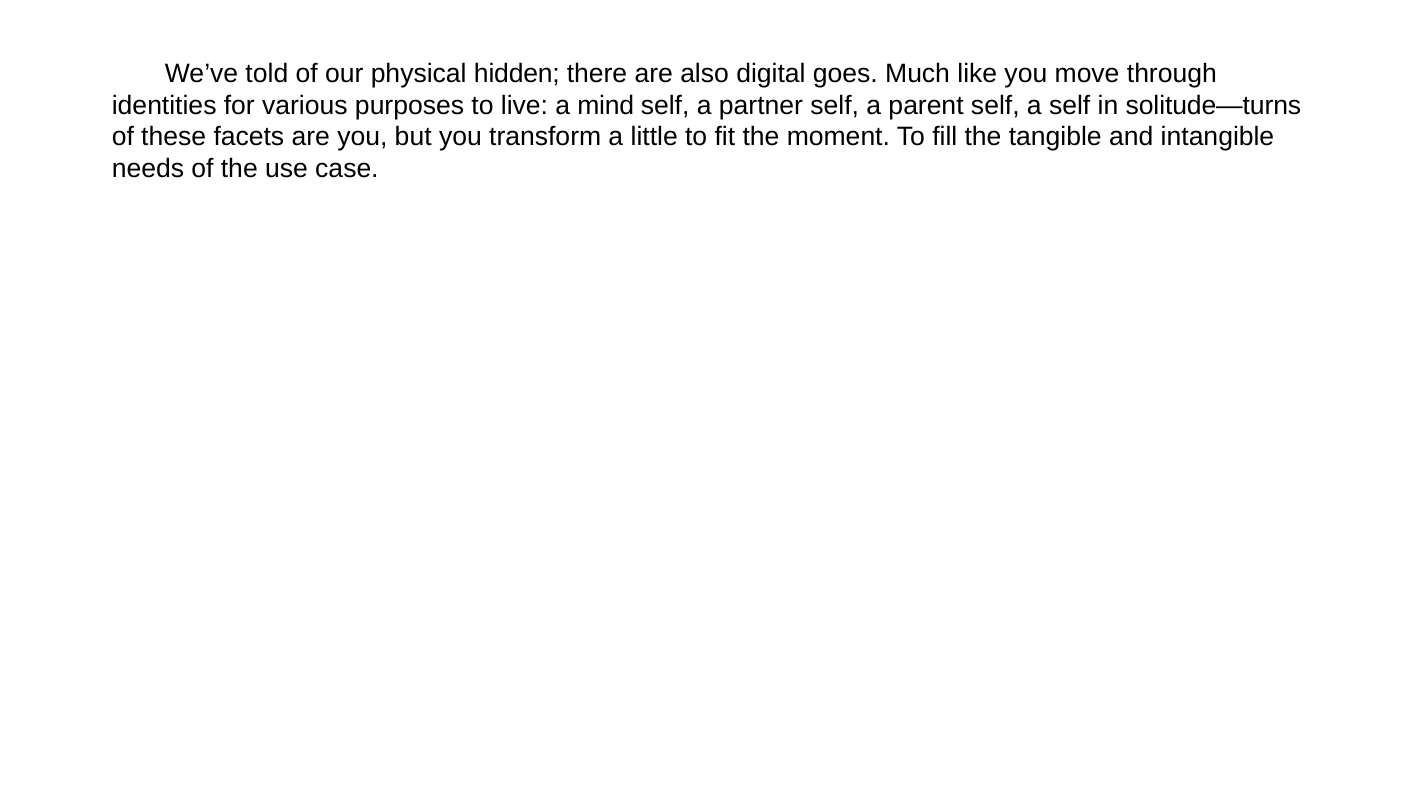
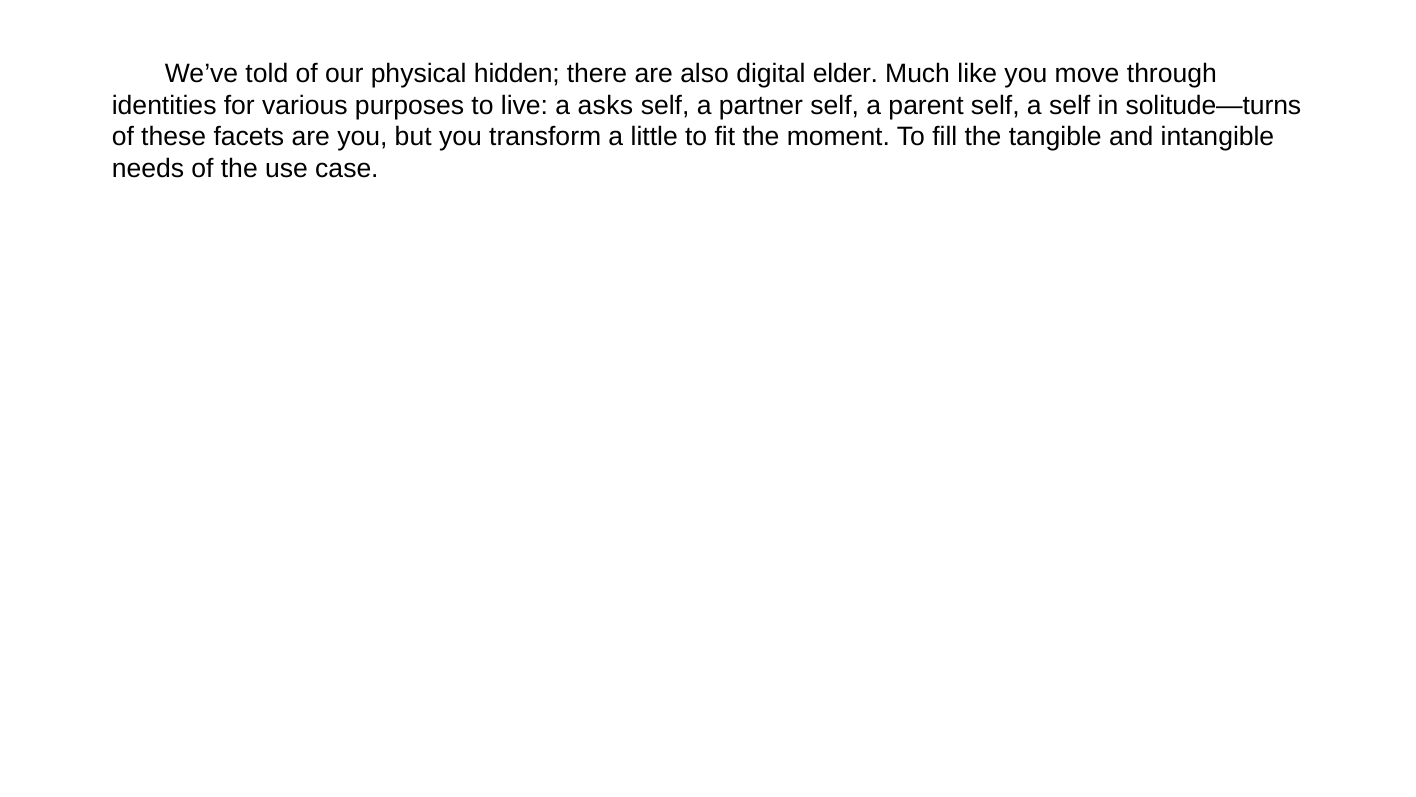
goes: goes -> elder (845, 73)
mind: mind -> asks (605, 105)
